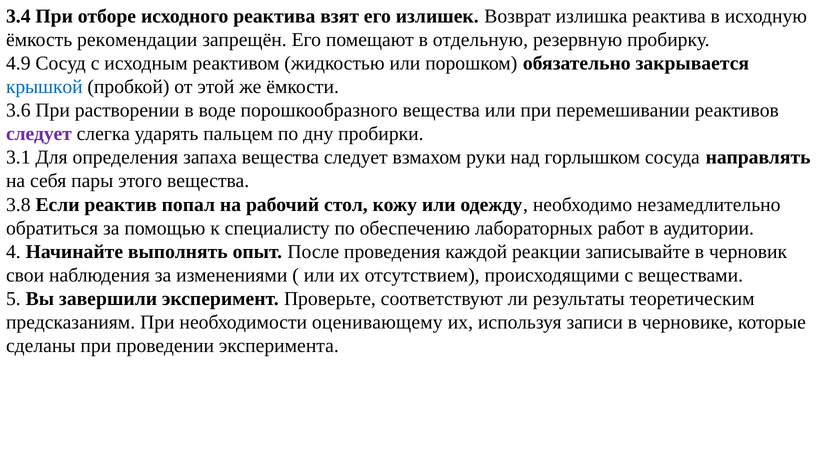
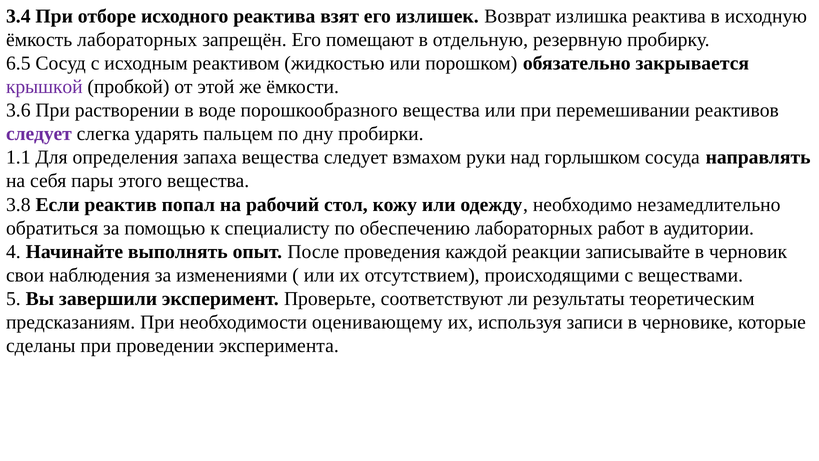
ёмкость рекомендации: рекомендации -> лабораторных (137, 40)
4.9: 4.9 -> 6.5 (18, 63)
крышкой colour: blue -> purple (44, 87)
3.1: 3.1 -> 1.1 (18, 157)
